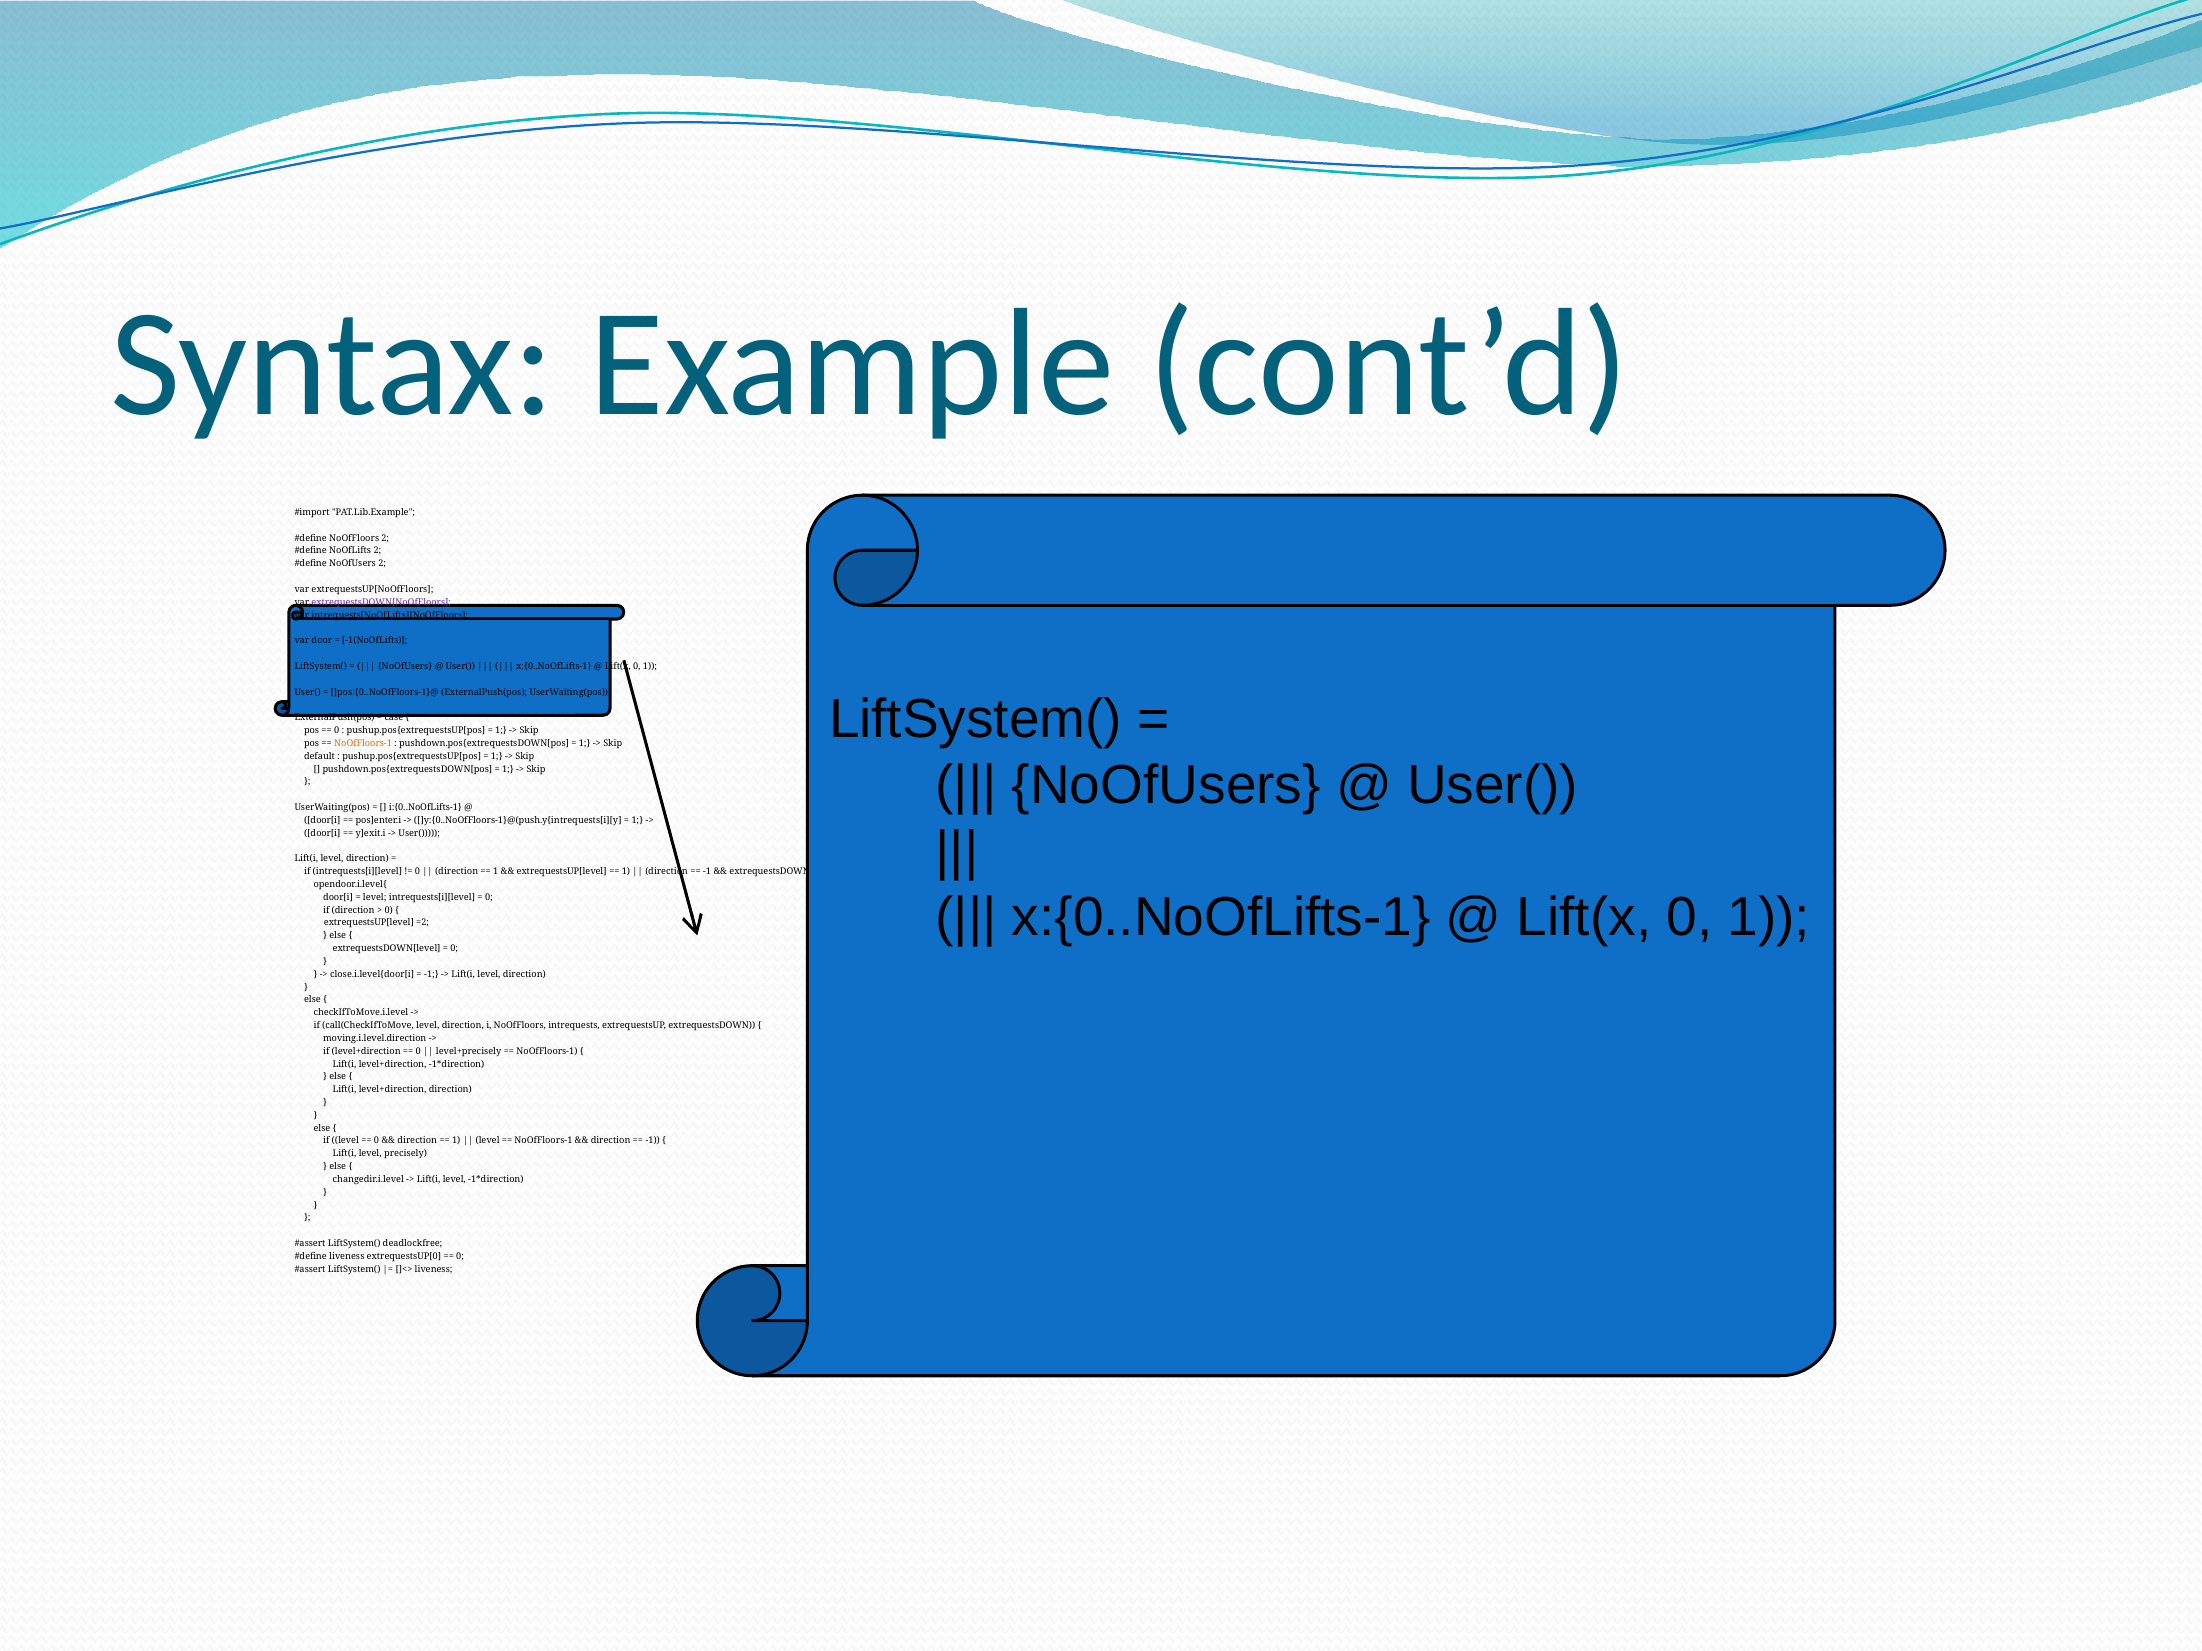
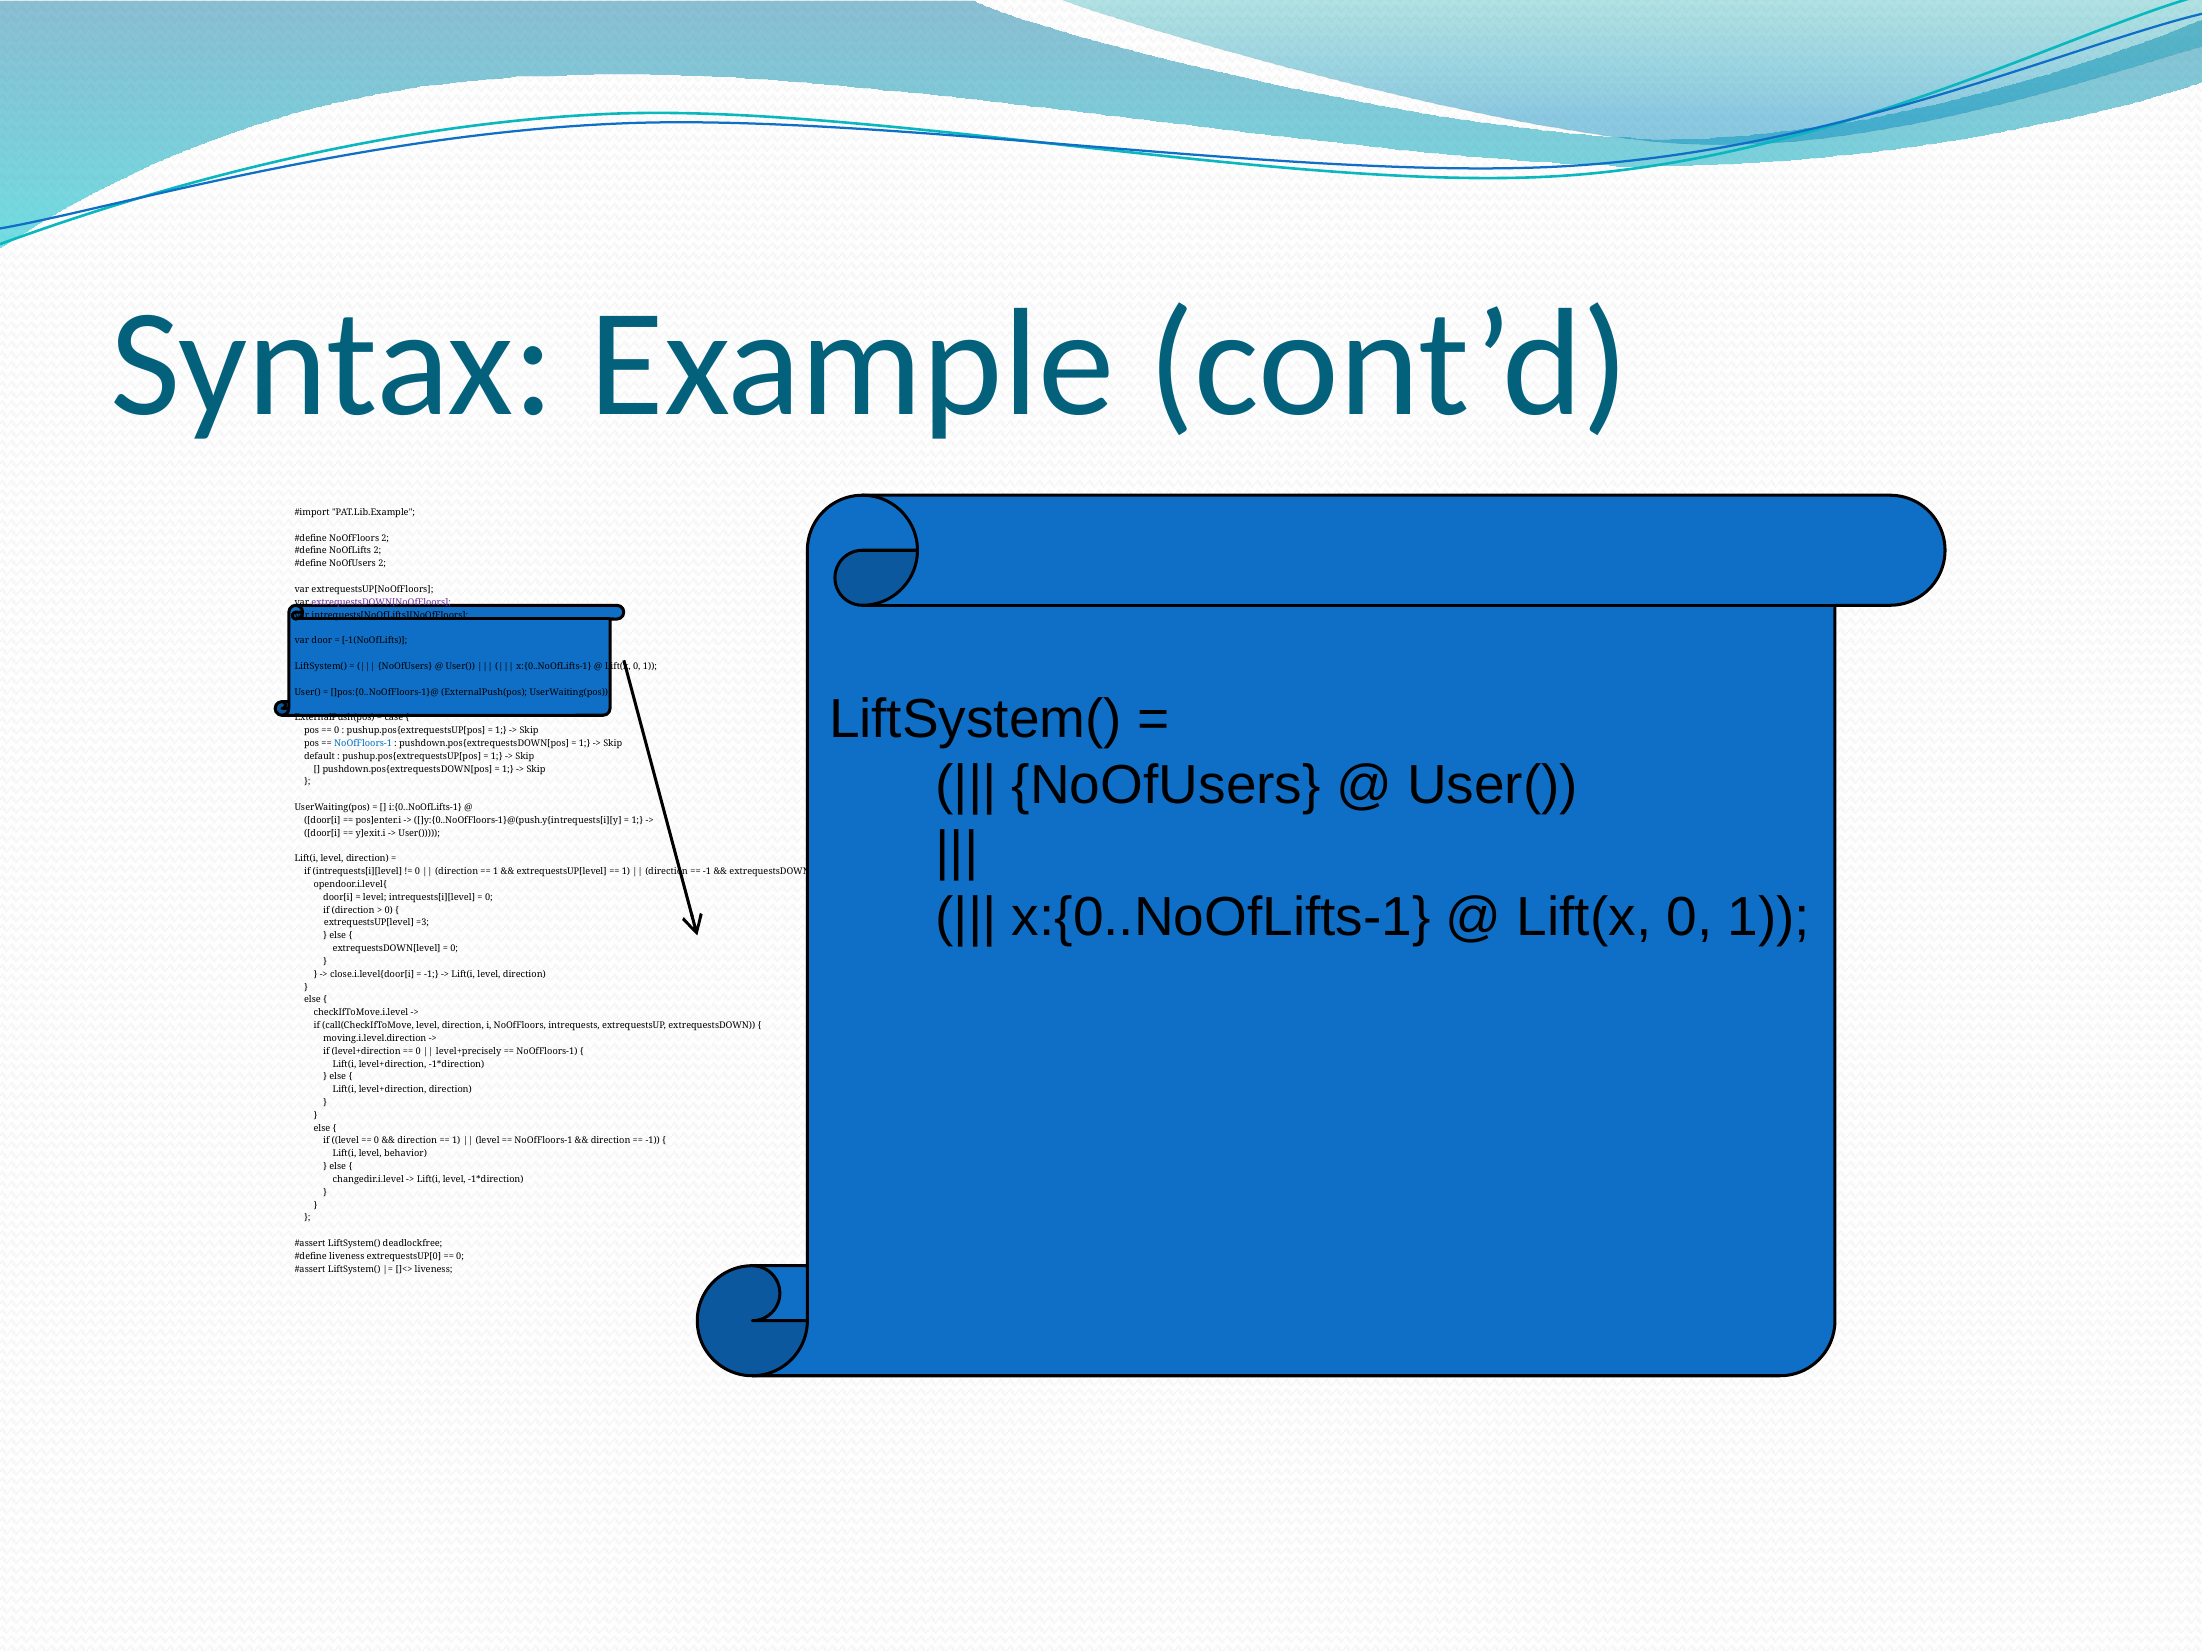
NoOfFloors-1 colour: orange -> blue (363, 744)
=2: =2 -> =3 (423, 923)
precisely: precisely -> behavior (406, 1154)
